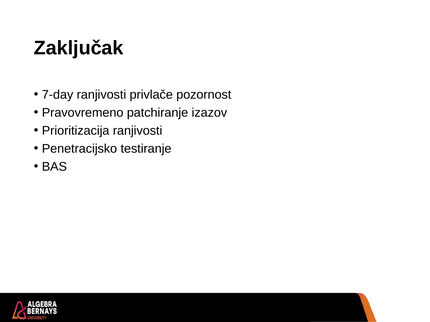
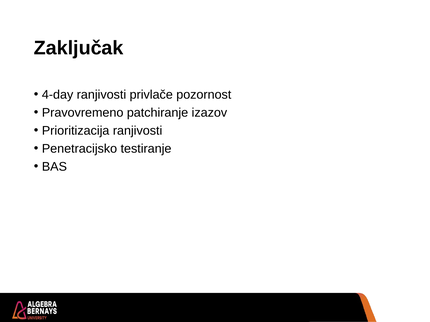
7-day: 7-day -> 4-day (58, 95)
